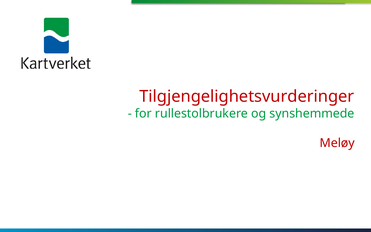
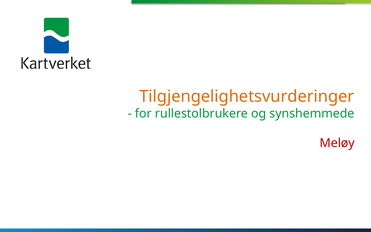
Tilgjengelighetsvurderinger colour: red -> orange (247, 96)
